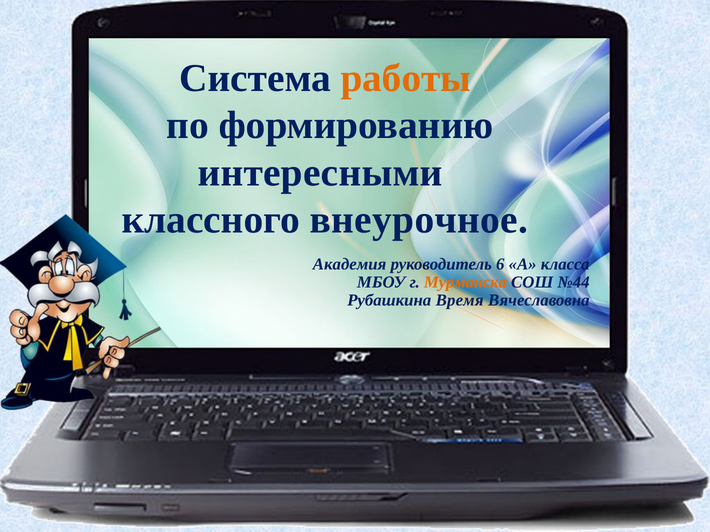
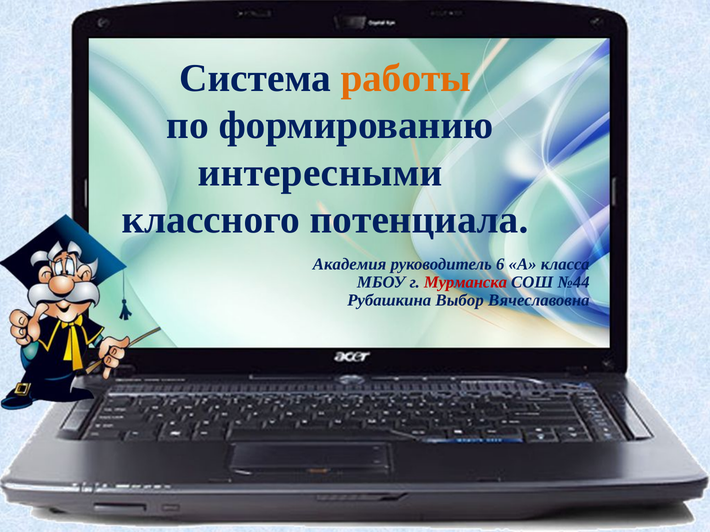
внеурочное: внеурочное -> потенциала (419, 220)
Мурманска colour: orange -> red (465, 283)
Время: Время -> Выбор (460, 301)
